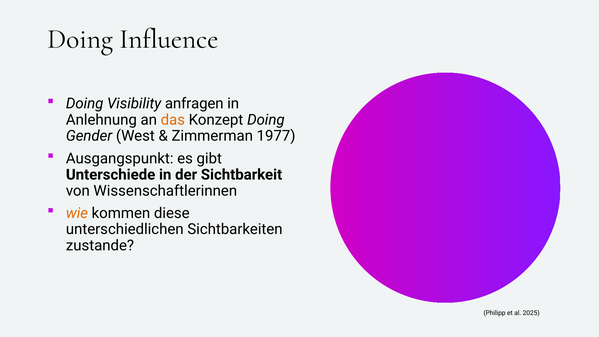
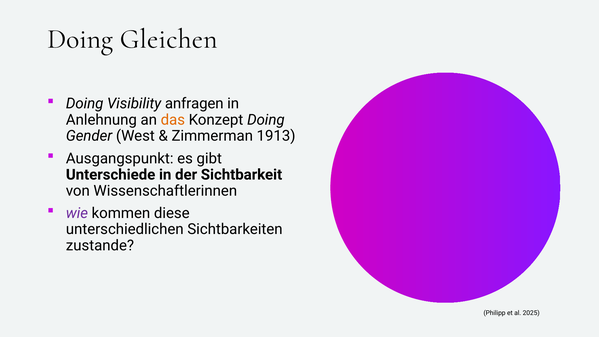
Influence: Influence -> Gleichen (169, 39)
1977: 1977 -> 1913 (276, 136)
wie colour: orange -> purple (77, 213)
